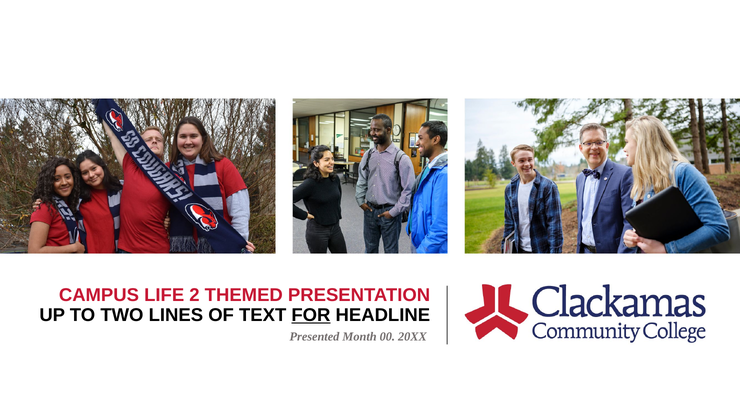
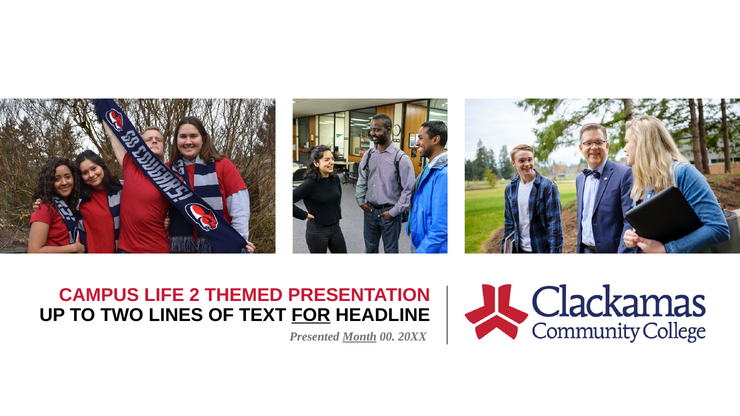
Month underline: none -> present (360, 337)
